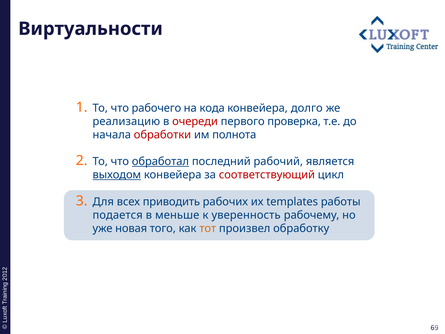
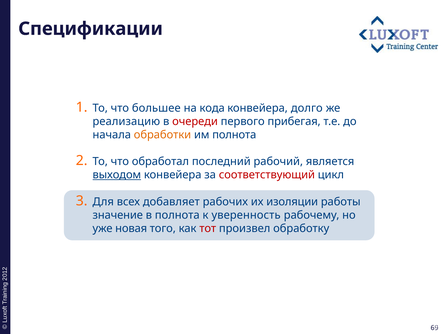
Виртуальности: Виртуальности -> Спецификации (91, 29)
рабочего: рабочего -> большее (156, 108)
проверка: проверка -> прибегая (294, 121)
обработки colour: red -> orange (162, 135)
обработал underline: present -> none (160, 162)
приводить: приводить -> добавляет (171, 202)
templates: templates -> изоляции (292, 202)
подается: подается -> значение (118, 215)
в меньше: меньше -> полнота (177, 215)
тот colour: orange -> red (208, 228)
